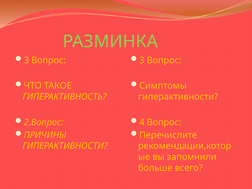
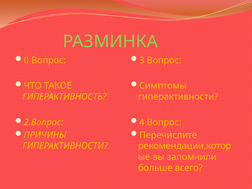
3: 3 -> 0 (26, 60)
